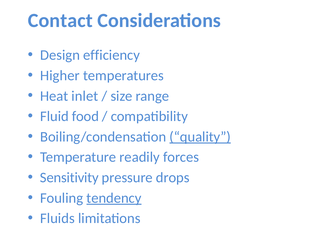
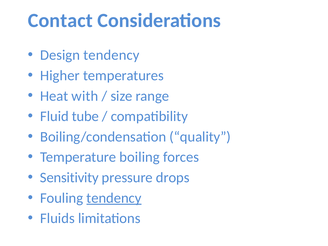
Design efficiency: efficiency -> tendency (112, 55)
inlet: inlet -> with (85, 96)
food: food -> tube (85, 116)
quality underline: present -> none (200, 137)
readily: readily -> boiling (140, 157)
